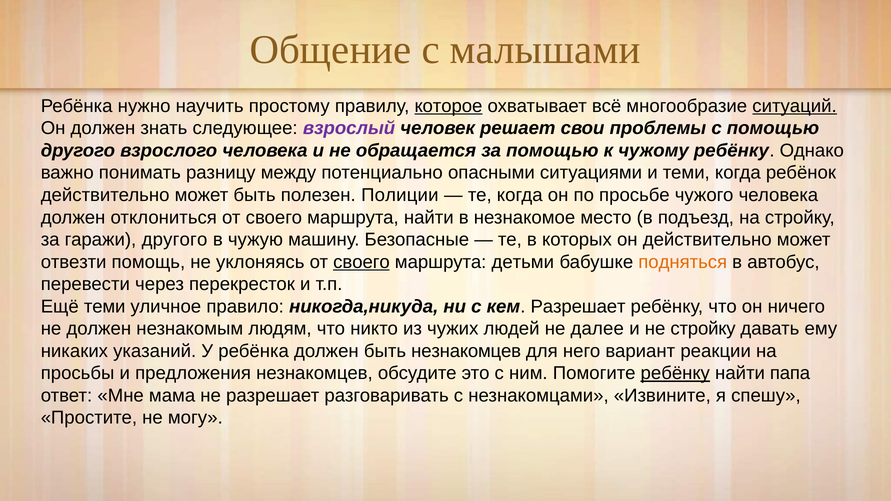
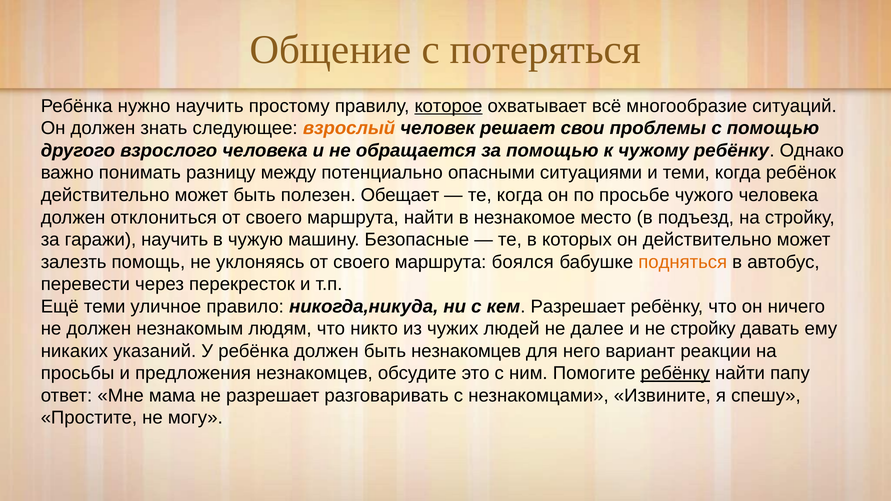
малышами: малышами -> потеряться (545, 50)
ситуаций underline: present -> none (795, 106)
взрослый colour: purple -> orange (349, 128)
Полиции: Полиции -> Обещает (400, 195)
гаражи другого: другого -> научить (175, 240)
отвезти: отвезти -> залезть (74, 262)
своего underline: present -> none (362, 262)
детьми: детьми -> боялся (523, 262)
папа: папа -> папу (790, 373)
